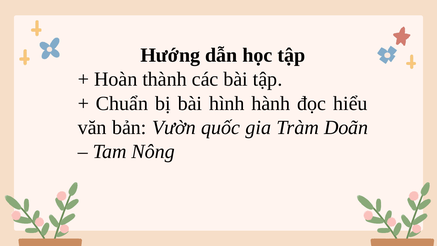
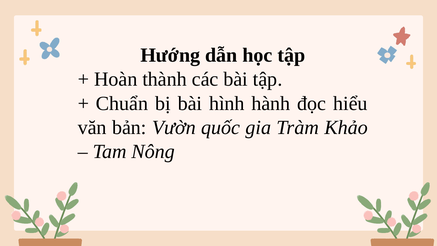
Doãn: Doãn -> Khảo (346, 127)
